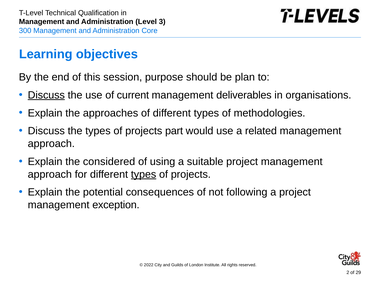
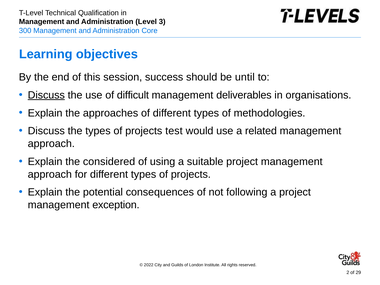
purpose: purpose -> success (164, 77)
plan: plan -> until (245, 77)
current: current -> difficult (133, 95)
part: part -> test (174, 131)
types underline: present -> none (144, 174)
